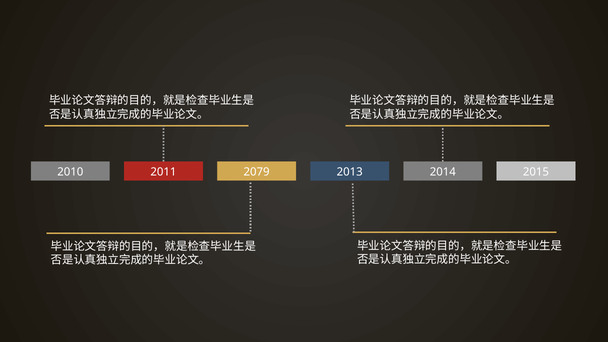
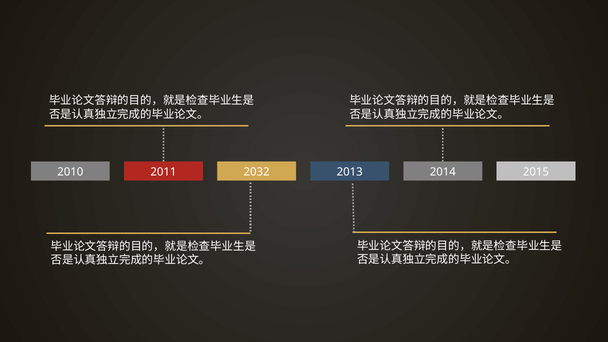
2079: 2079 -> 2032 (257, 172)
